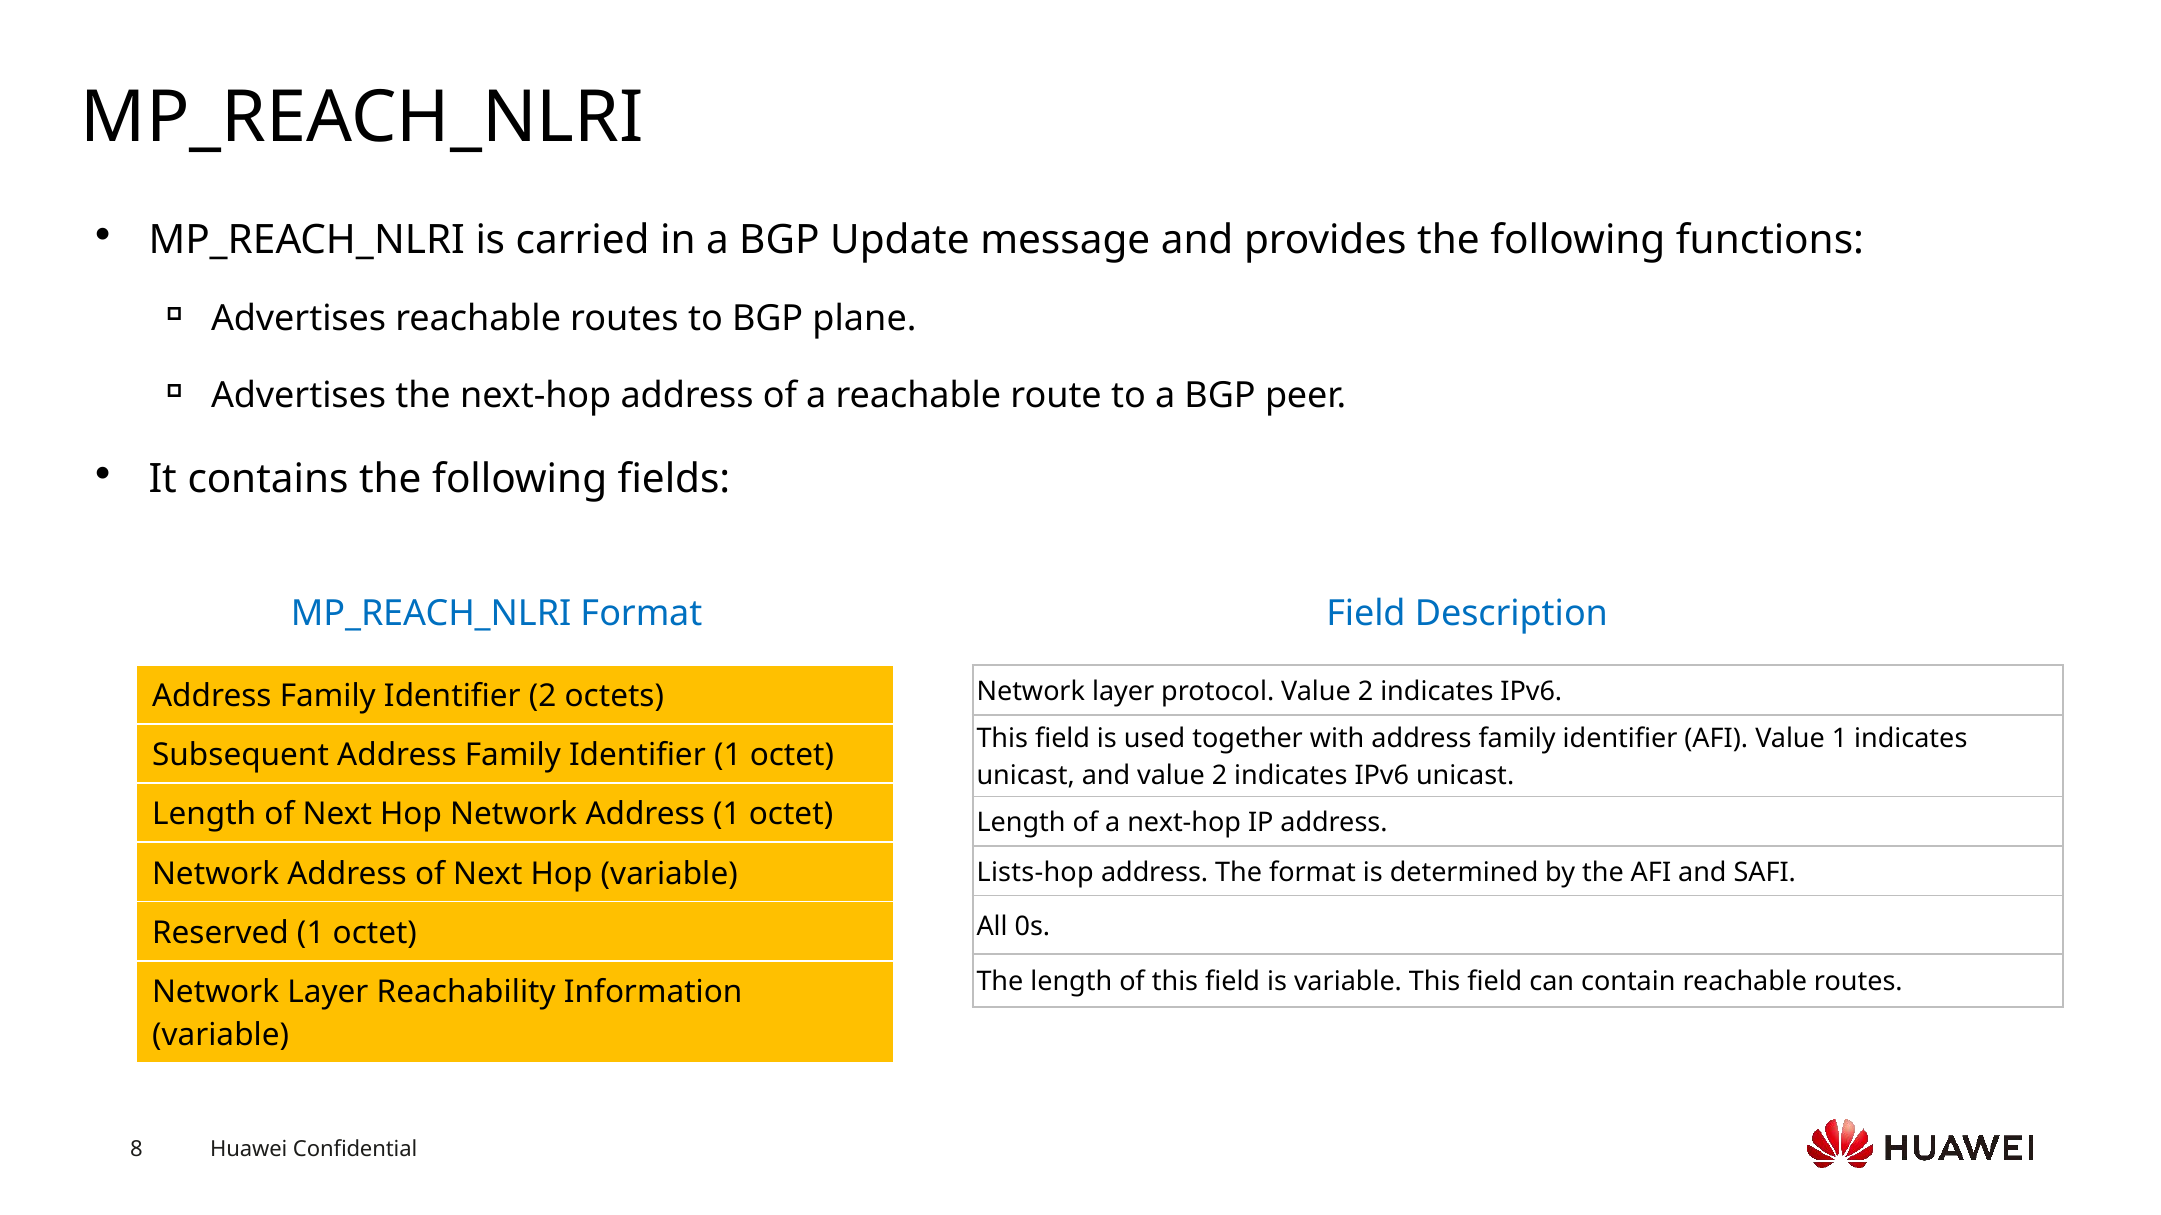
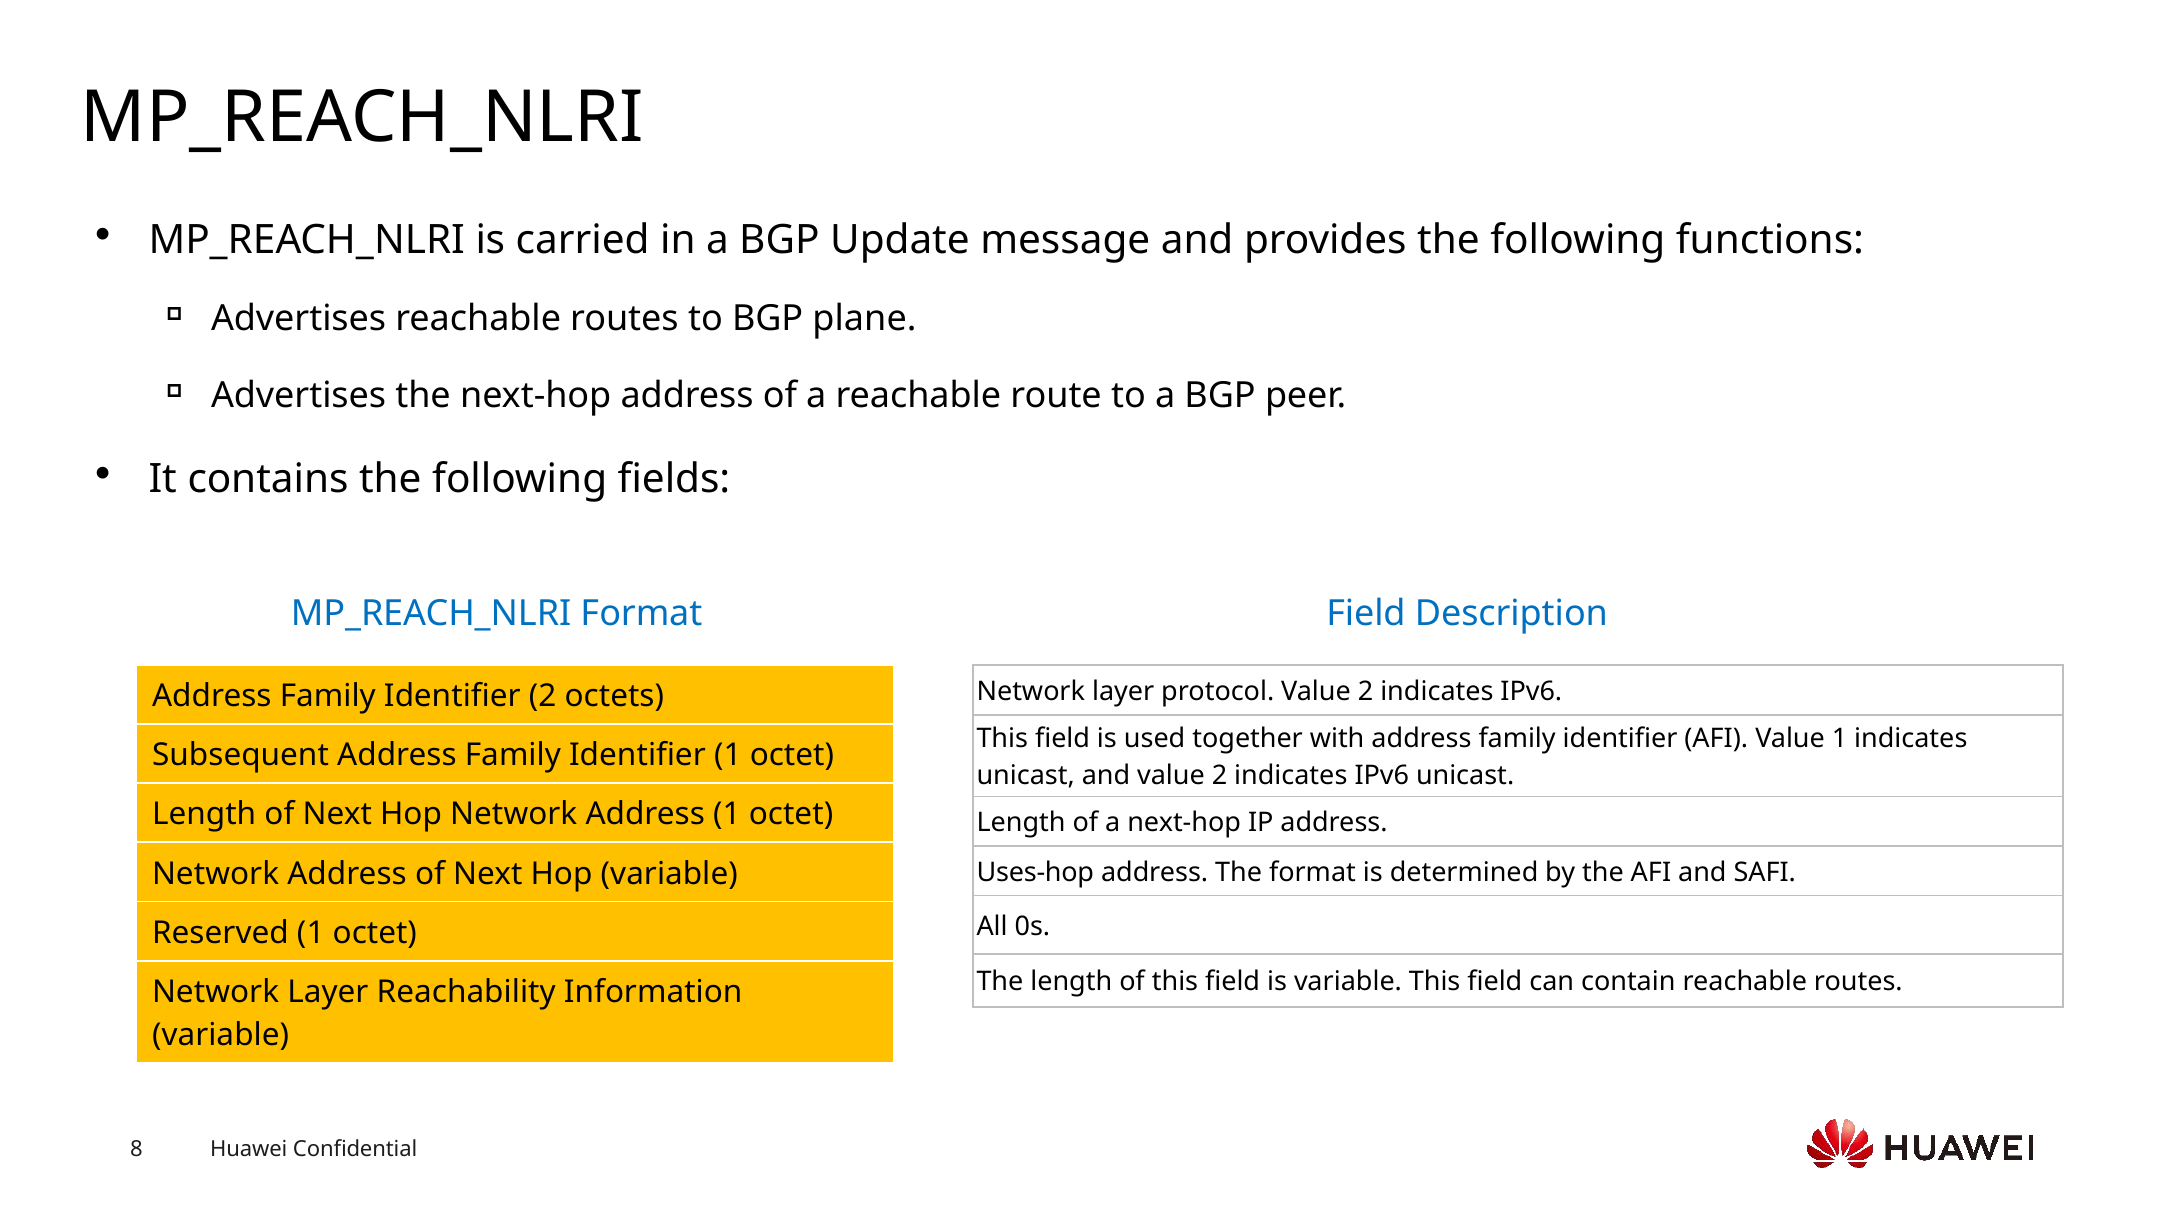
Lists-hop: Lists-hop -> Uses-hop (1035, 873)
